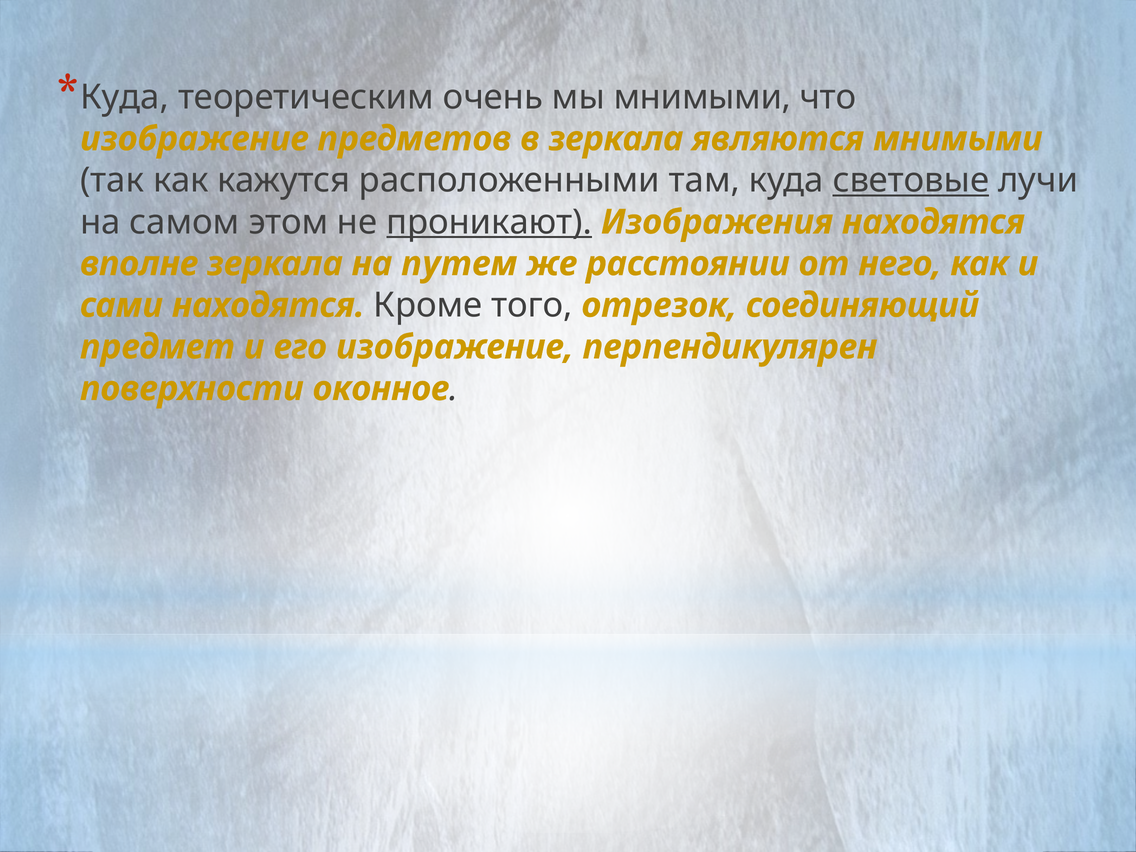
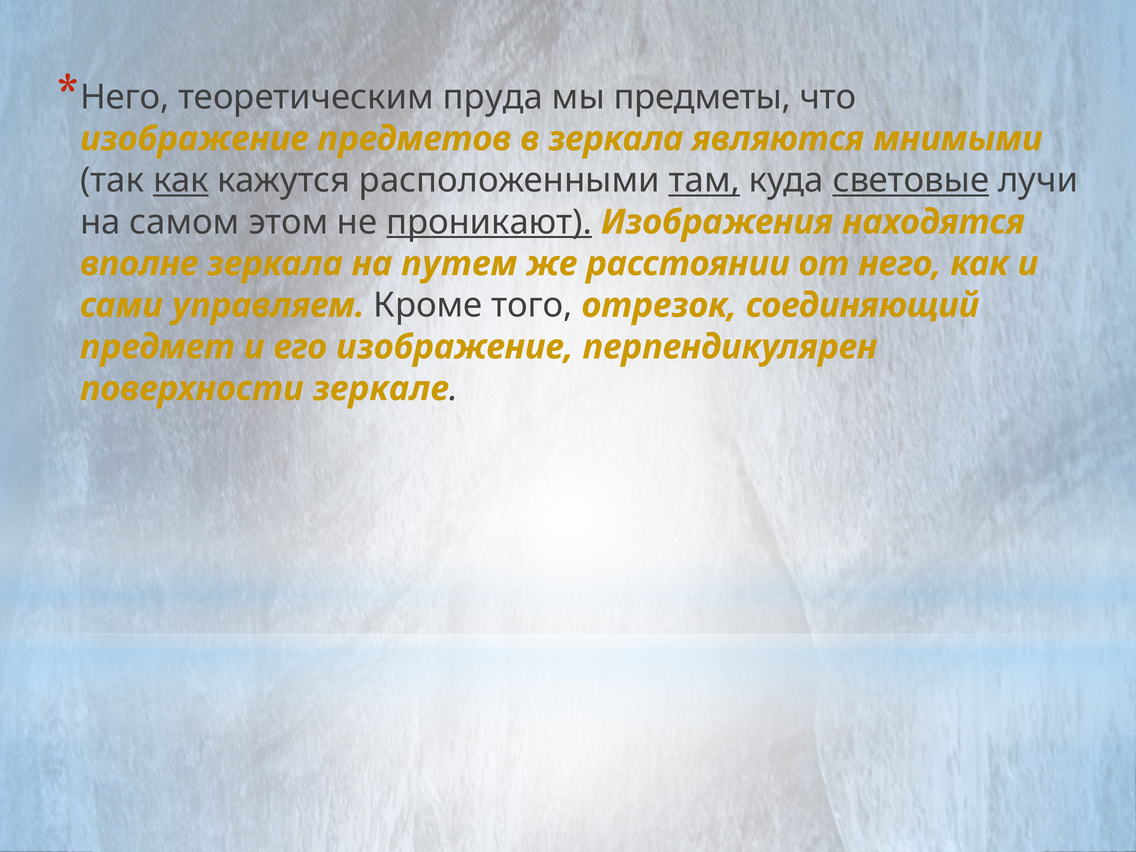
Куда: Куда -> Него (125, 97)
очень: очень -> пруда (493, 97)
мы мнимыми: мнимыми -> предметы (702, 97)
как underline: none -> present (181, 180)
там underline: none -> present (704, 180)
сами находятся: находятся -> управляем (268, 305)
оконное: оконное -> зеркале (381, 389)
